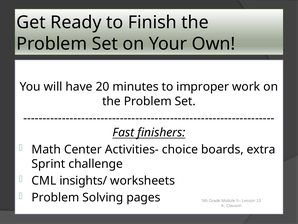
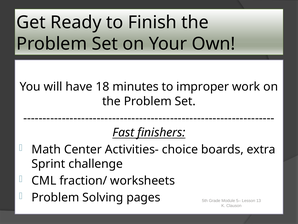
20: 20 -> 18 (103, 87)
insights/: insights/ -> fraction/ (83, 180)
